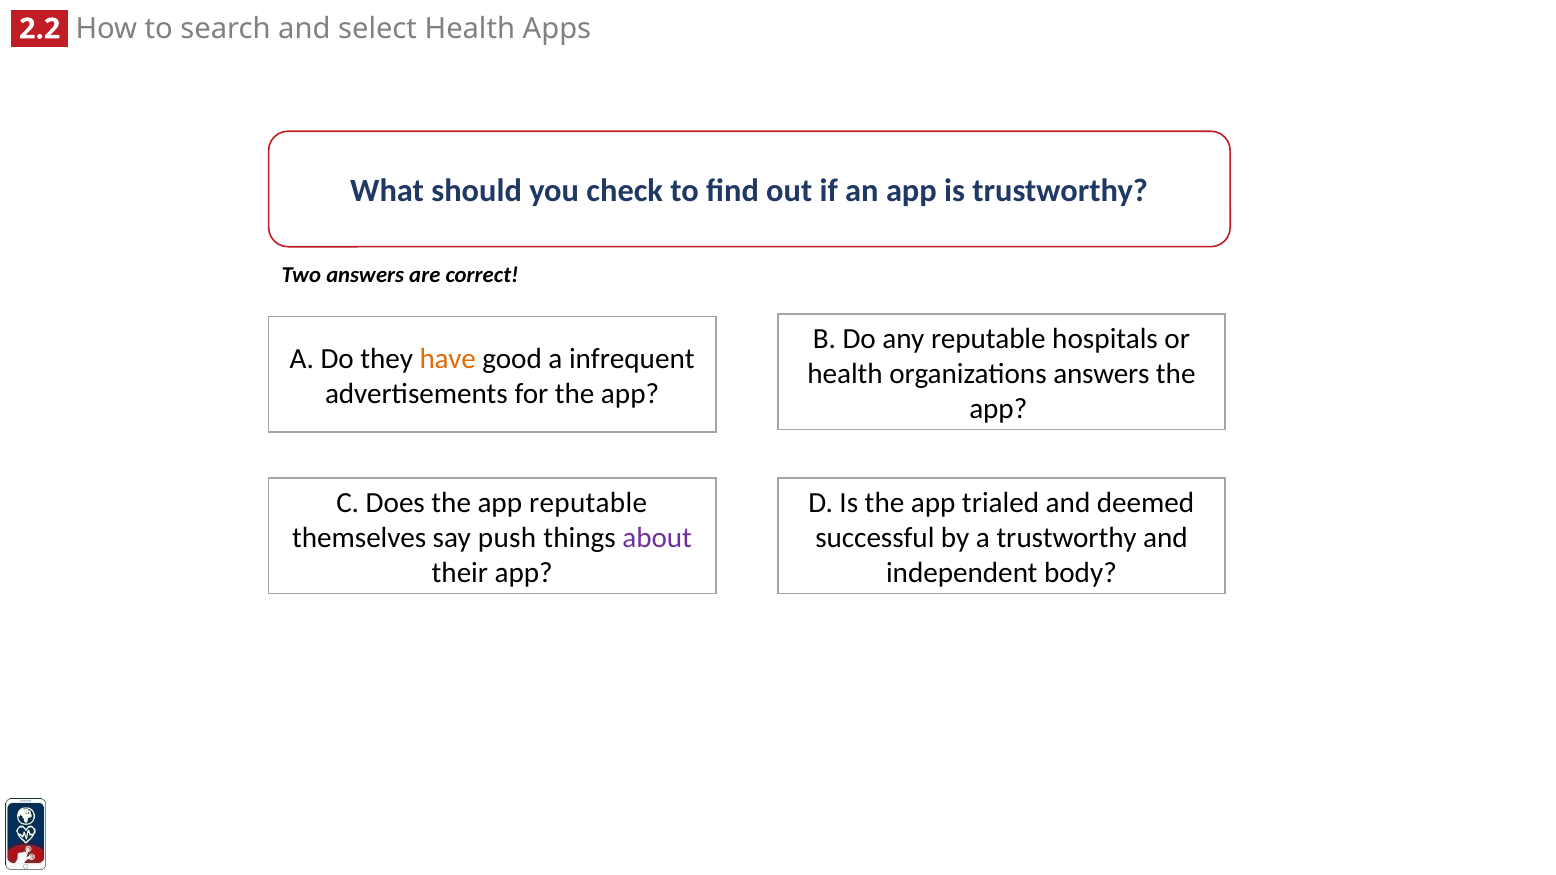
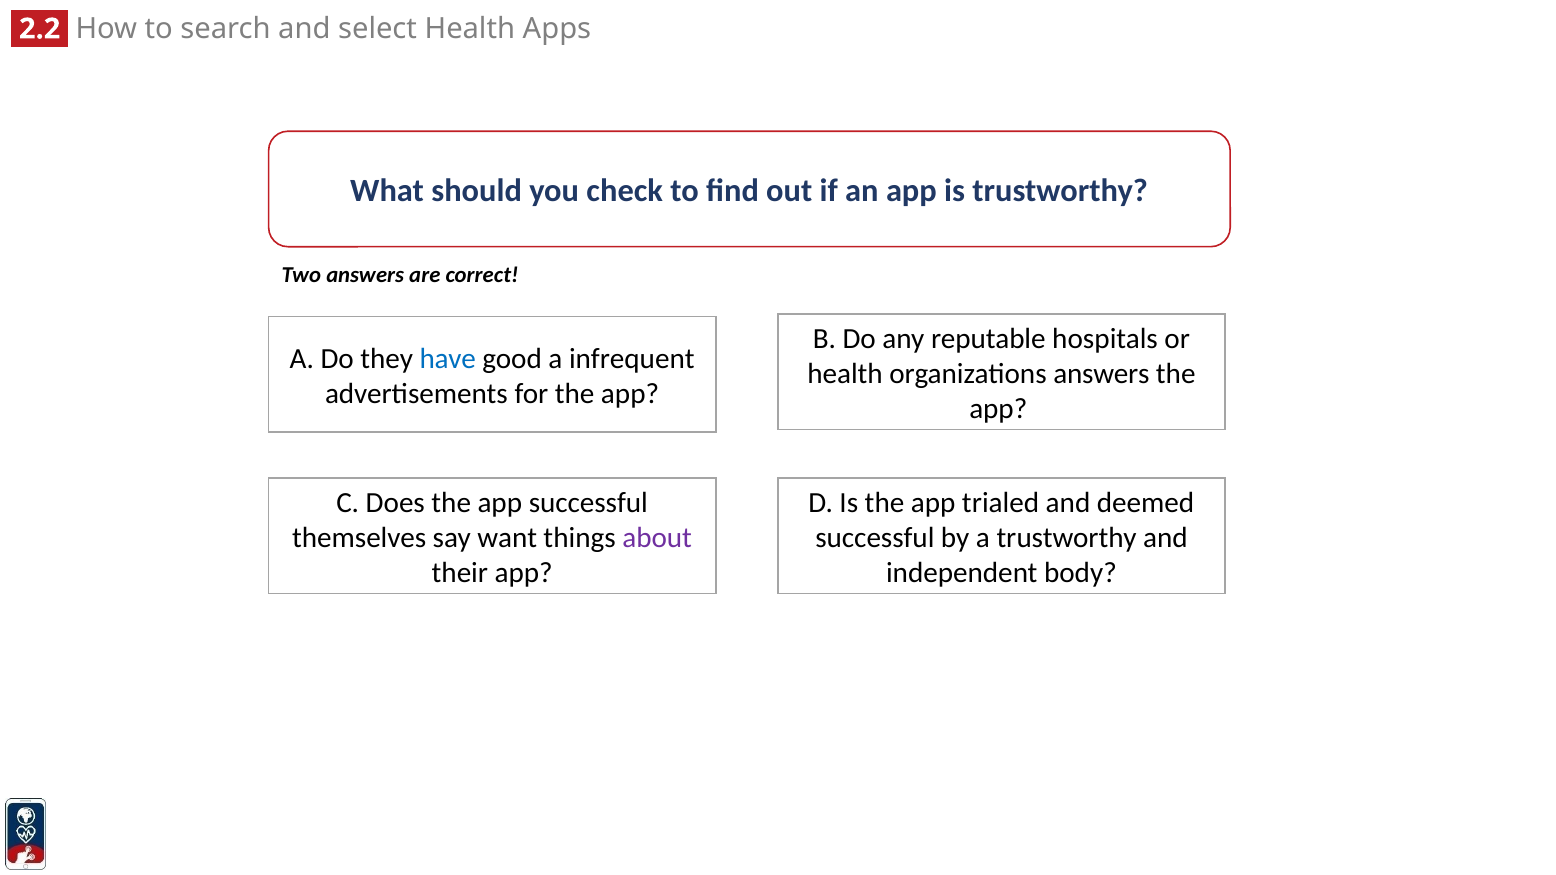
have colour: orange -> blue (448, 359)
app reputable: reputable -> successful (588, 503)
push: push -> want (507, 538)
